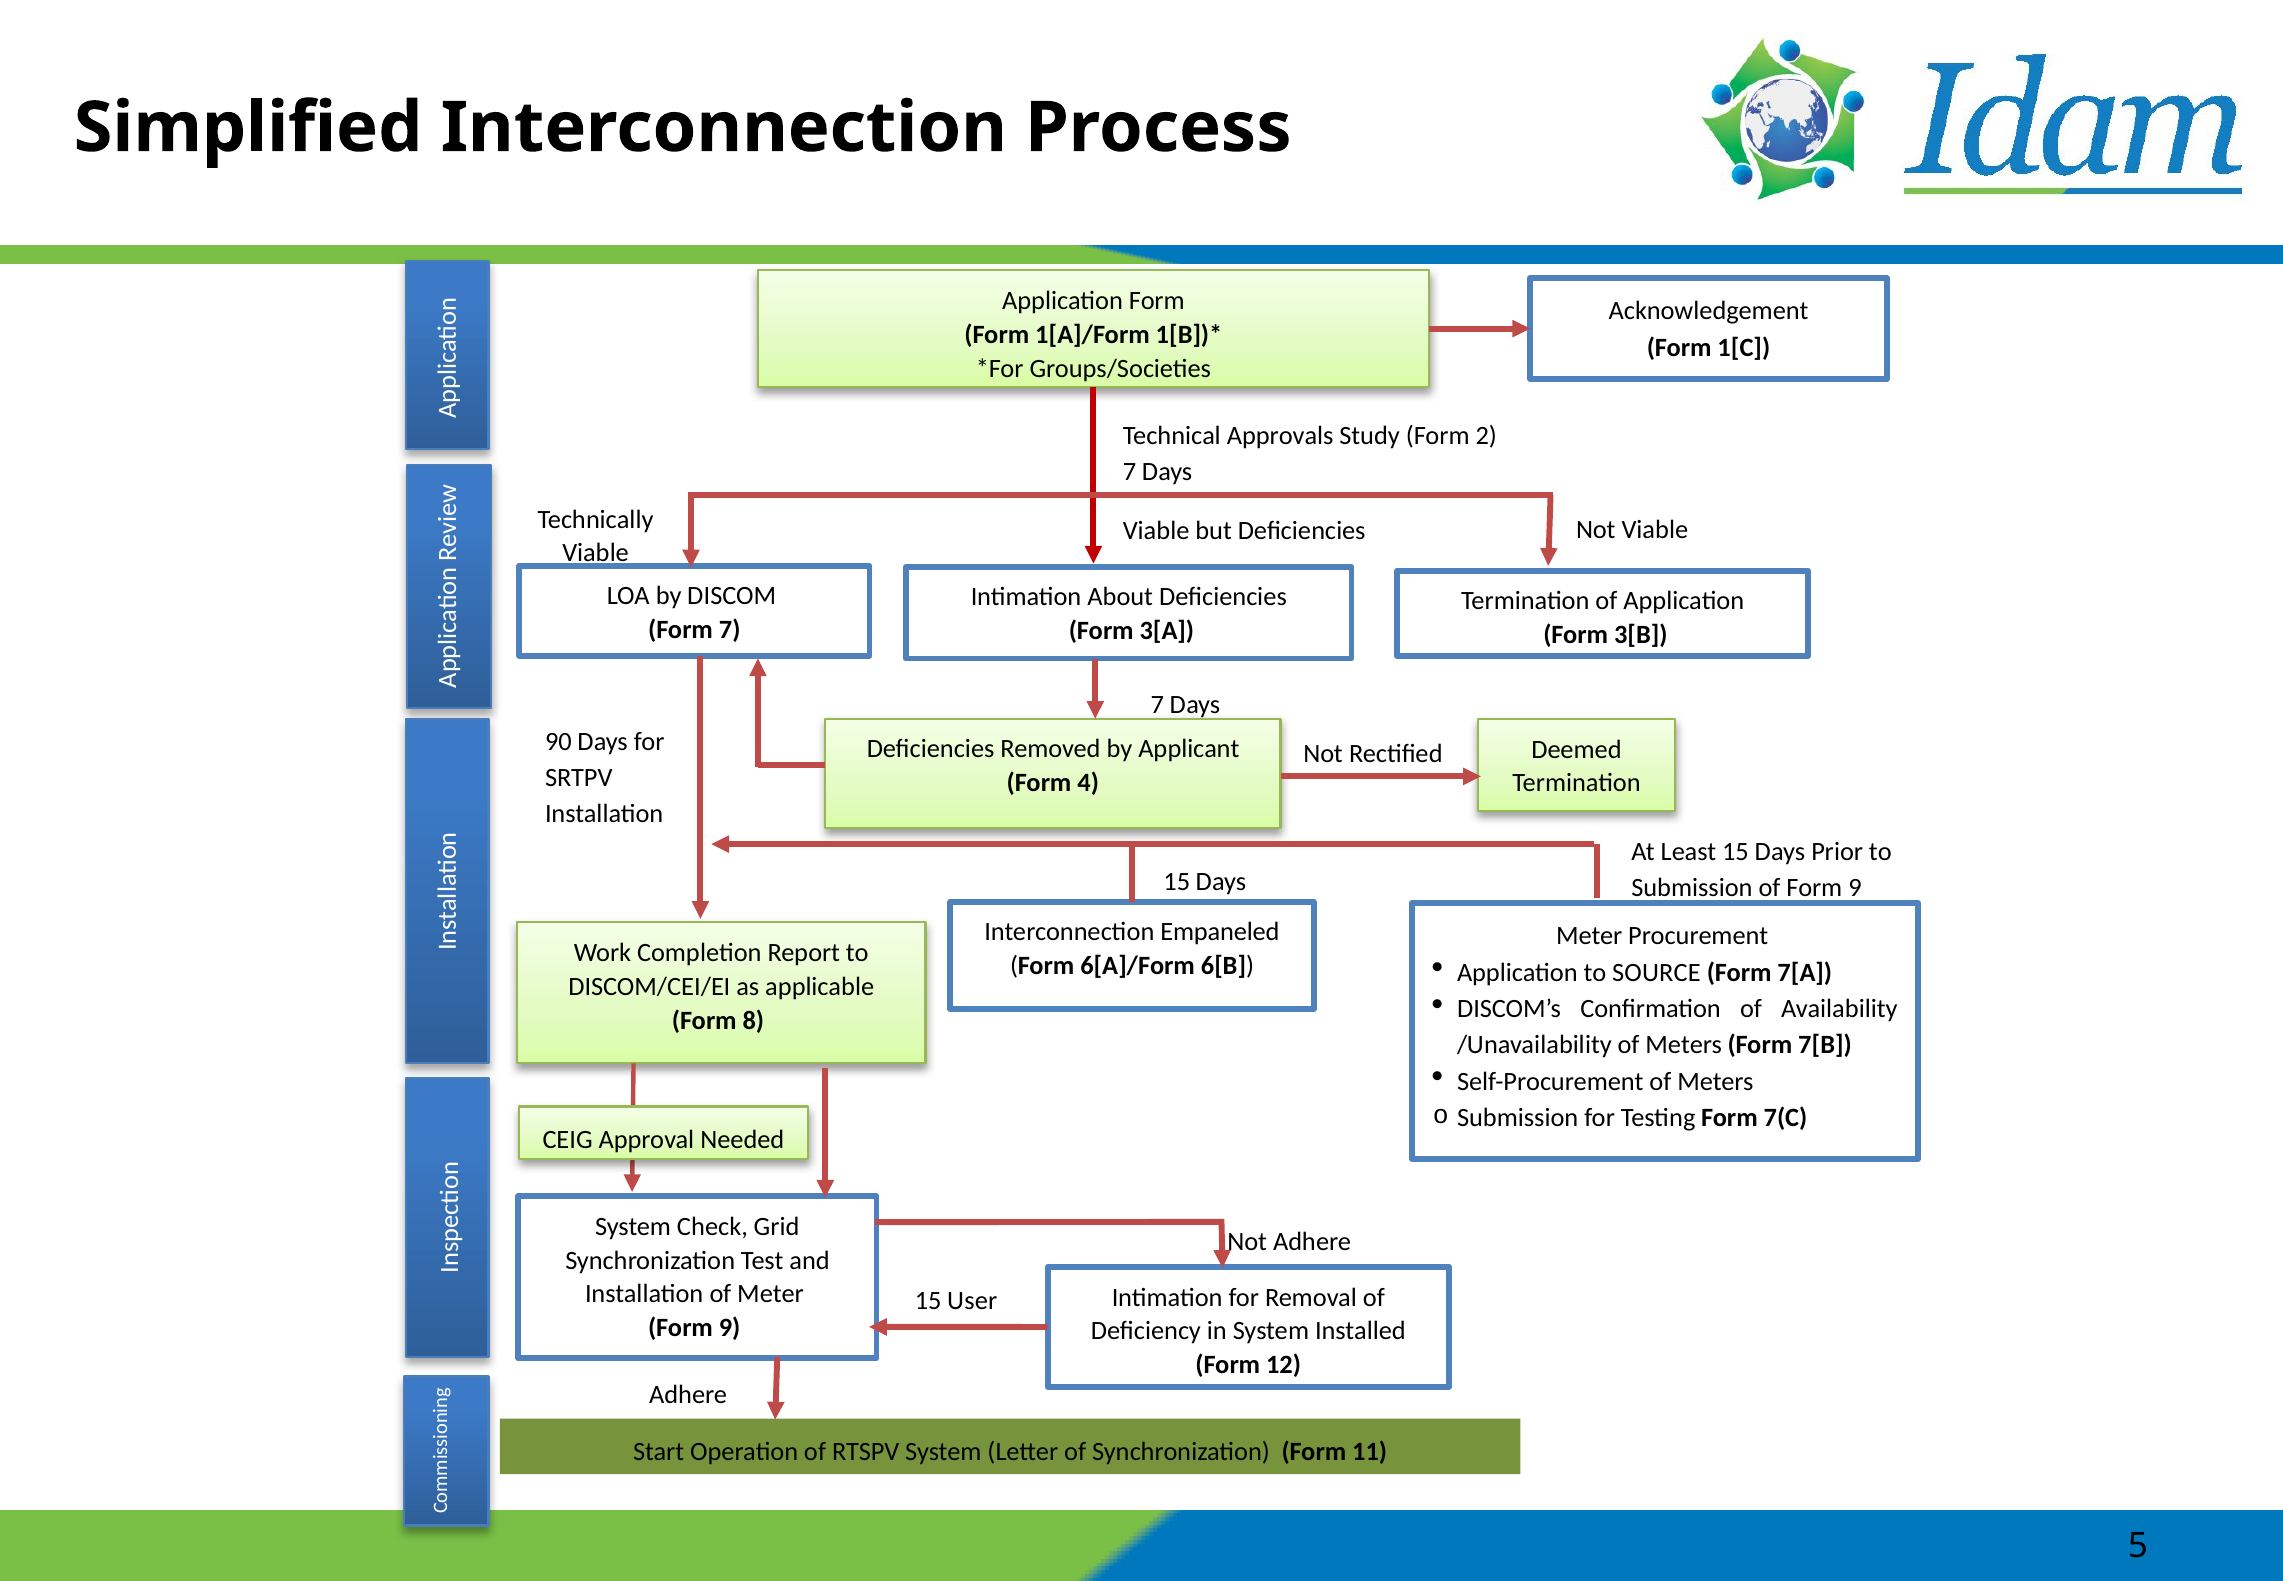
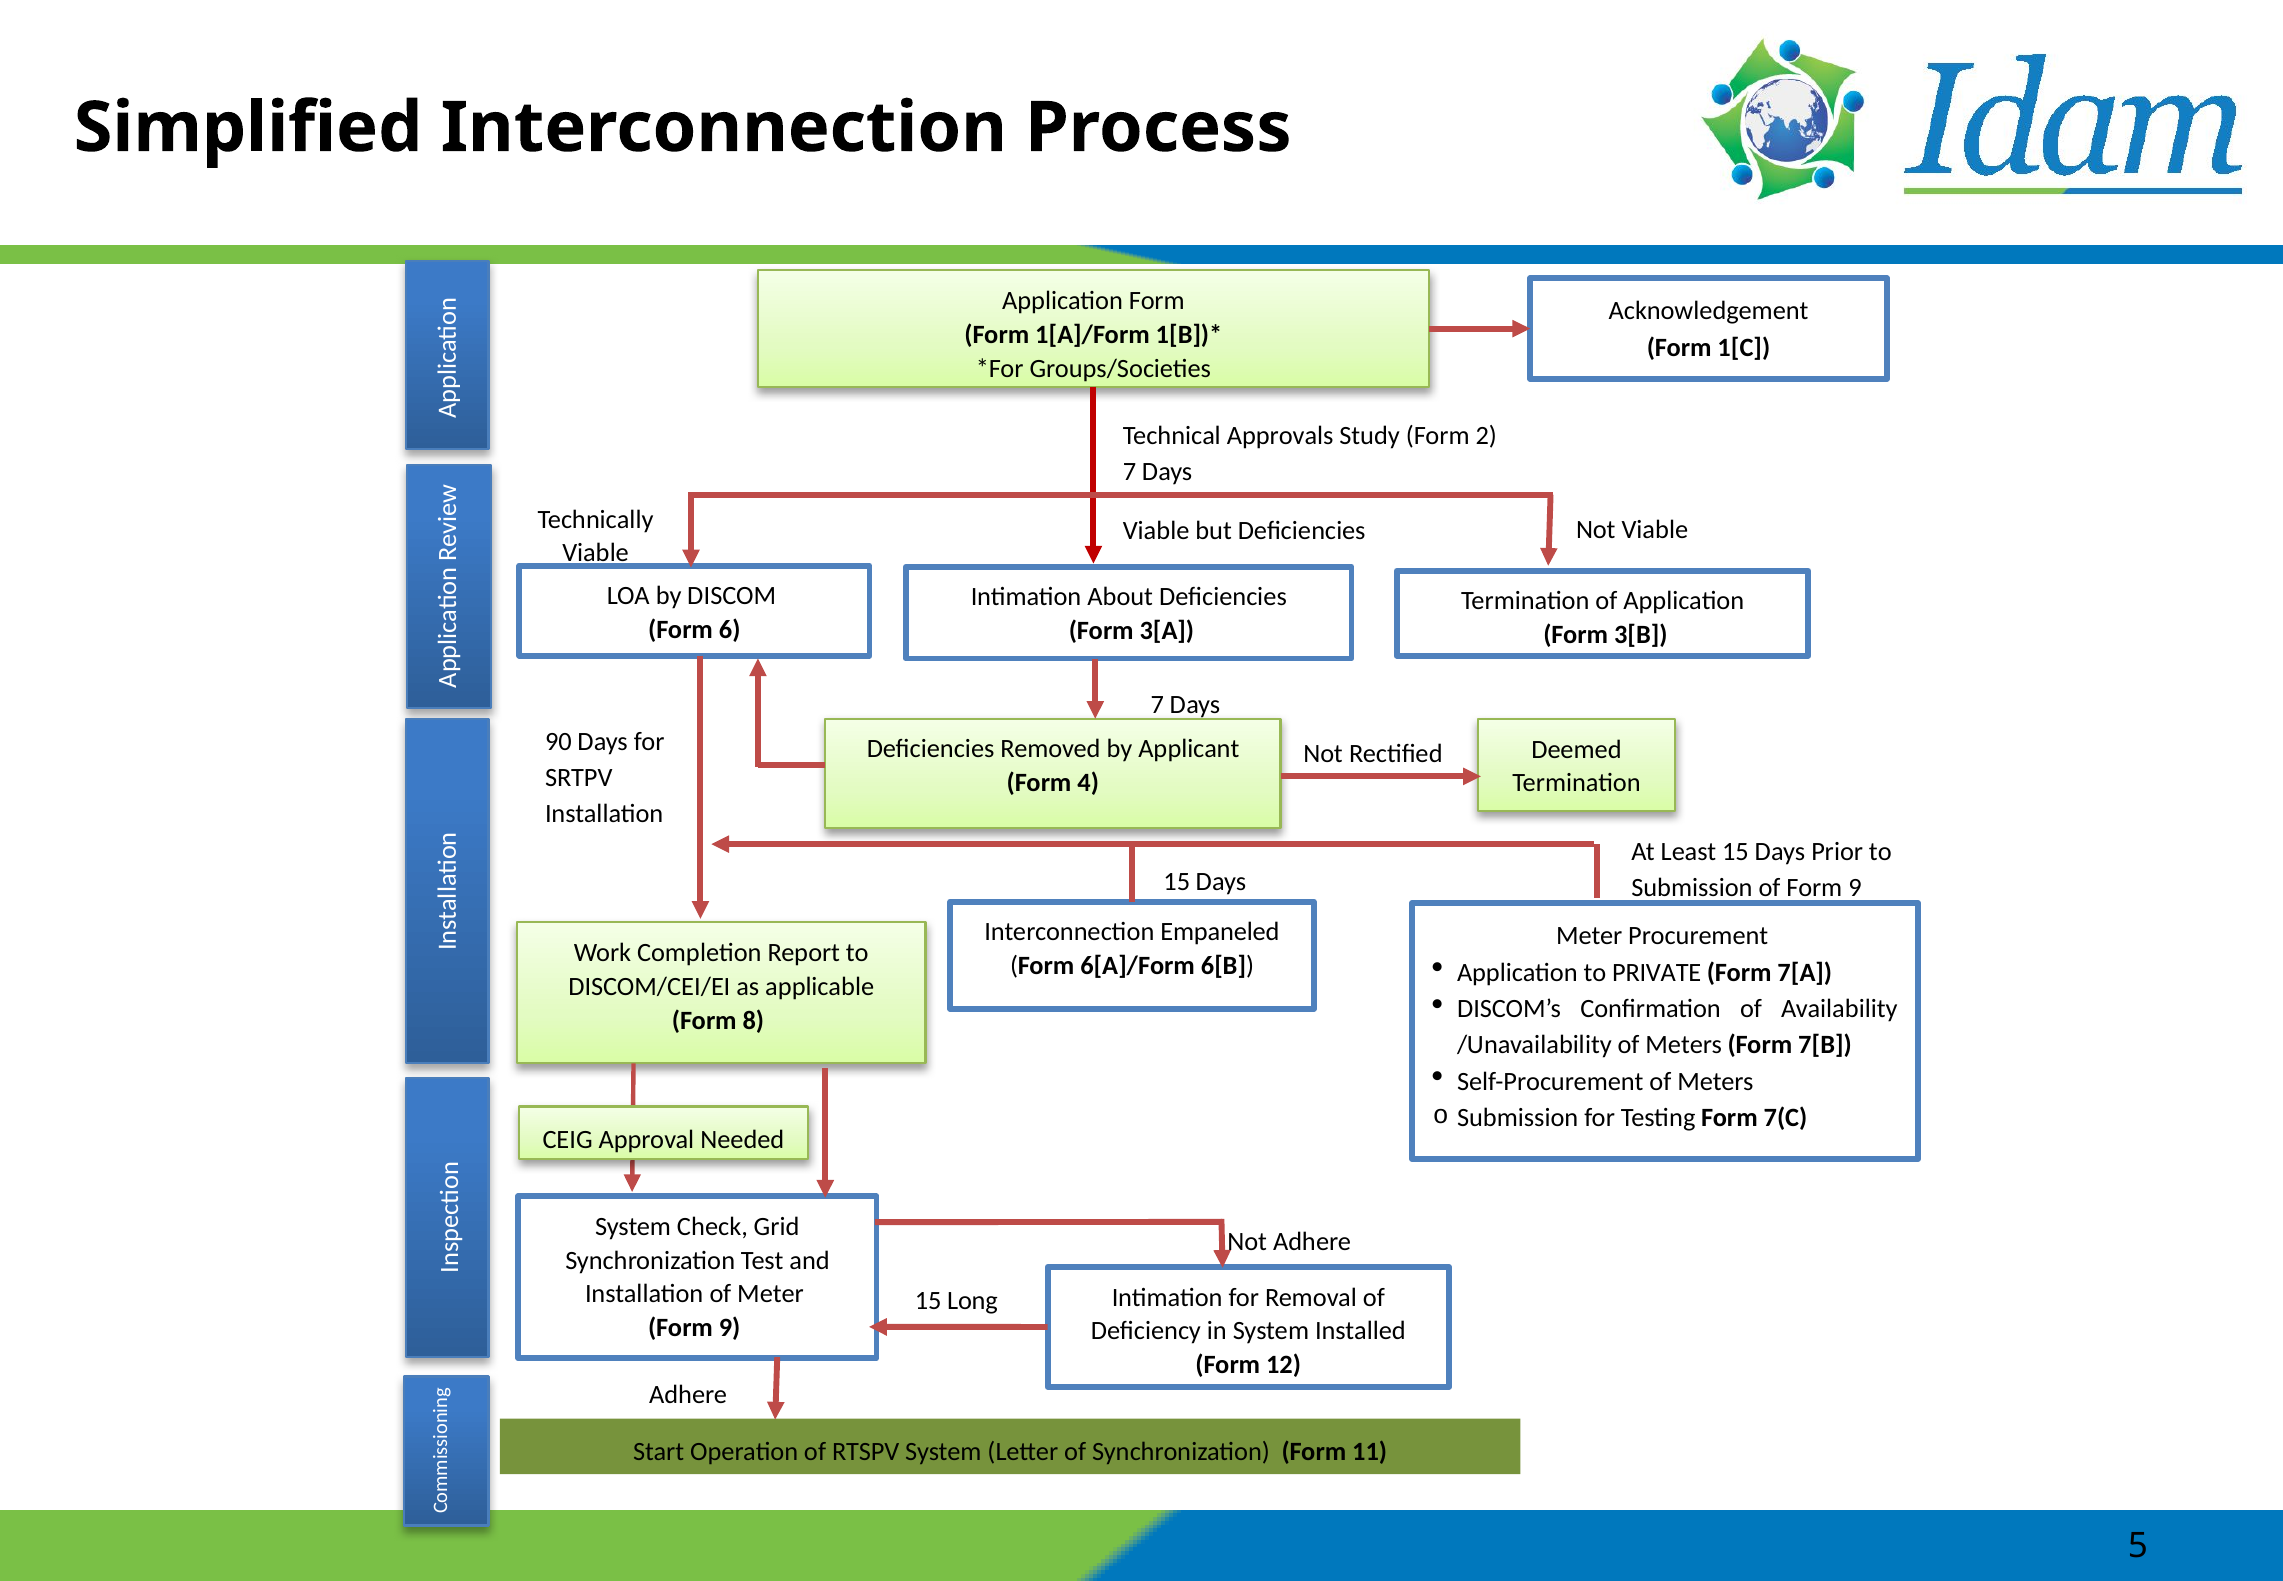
Form 7: 7 -> 6 (730, 630)
SOURCE: SOURCE -> PRIVATE (1657, 972)
User: User -> Long (972, 1300)
